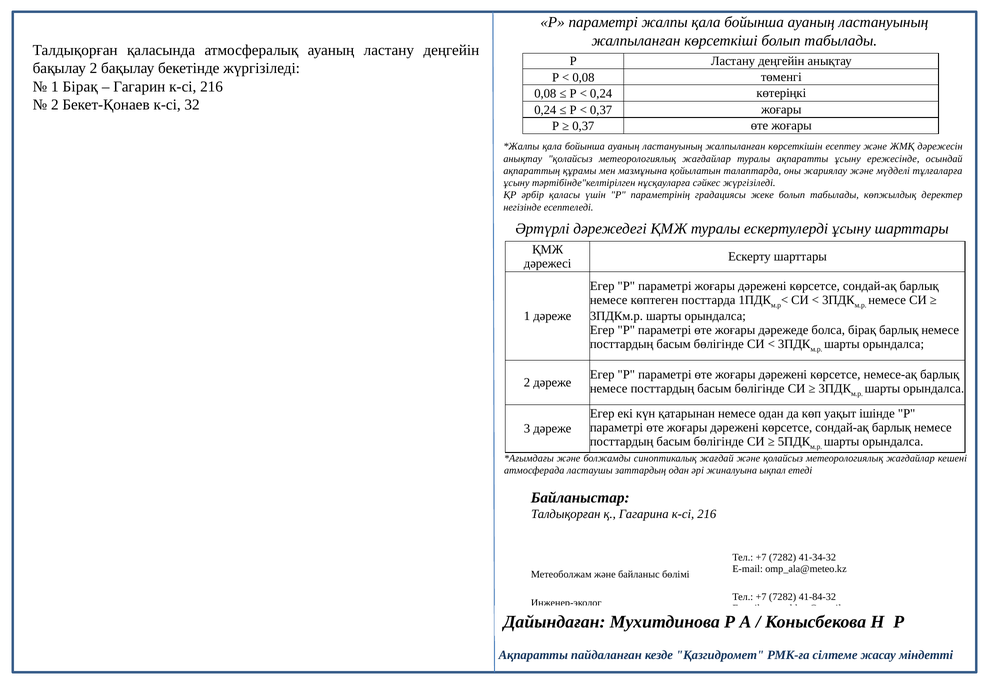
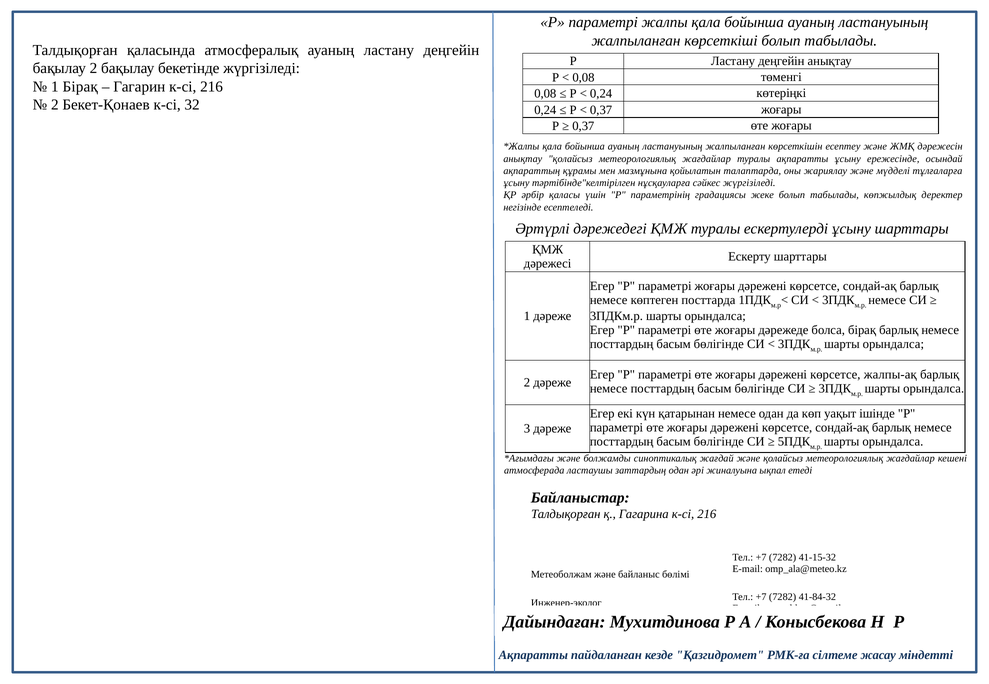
немесе-ақ: немесе-ақ -> жалпы-ақ (890, 375)
41-34-32: 41-34-32 -> 41-15-32 (817, 558)
